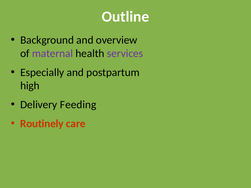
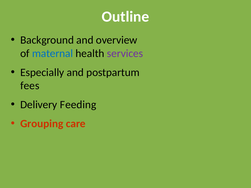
maternal colour: purple -> blue (53, 53)
high: high -> fees (30, 86)
Routinely: Routinely -> Grouping (42, 124)
